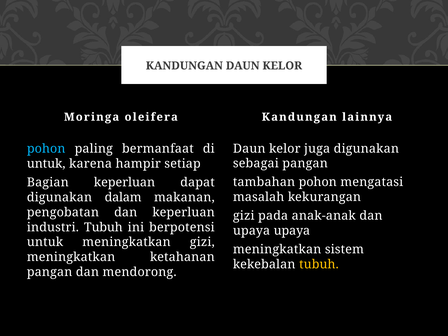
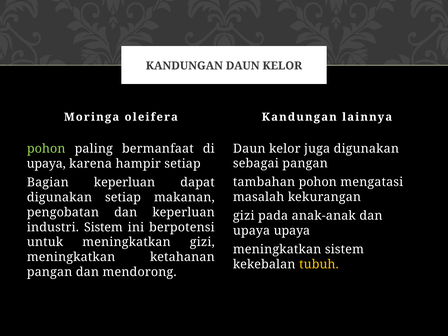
pohon colour: light blue -> light green (46, 149)
untuk: untuk -> upaya (46, 164)
digunakan dalam: dalam -> setiap (123, 197)
industri Tubuh: Tubuh -> Sistem (103, 227)
